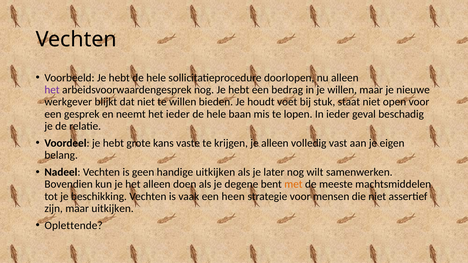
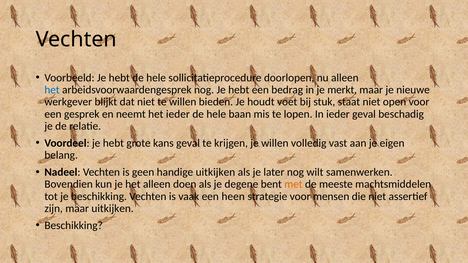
het colour: purple -> blue (52, 90)
je willen: willen -> merkt (342, 90)
kans vaste: vaste -> geval (188, 143)
je alleen: alleen -> willen (275, 143)
Oplettende: Oplettende -> Beschikking (74, 226)
